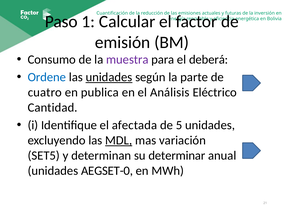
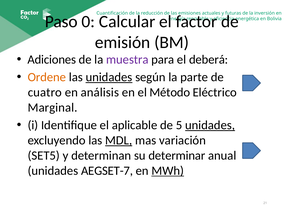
1: 1 -> 0 (88, 22)
Consumo: Consumo -> Adiciones (52, 60)
Ordene colour: blue -> orange (47, 77)
publica: publica -> análisis (100, 92)
Análisis: Análisis -> Método (170, 92)
Cantidad: Cantidad -> Marginal (53, 108)
afectada: afectada -> aplicable (135, 125)
unidades underline: none -> present (210, 125)
AEGSET-0: AEGSET-0 -> AEGSET-7 (107, 171)
MWh underline: none -> present (168, 171)
